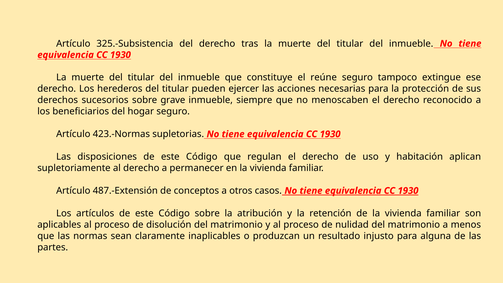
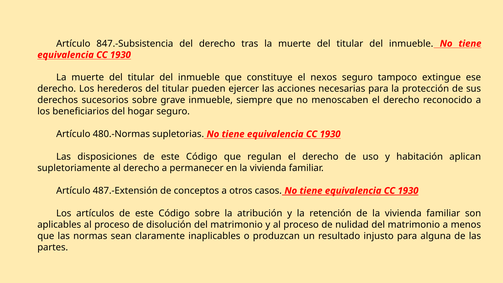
325.-Subsistencia: 325.-Subsistencia -> 847.-Subsistencia (135, 44)
reúne: reúne -> nexos (324, 78)
423.-Normas: 423.-Normas -> 480.-Normas (121, 134)
